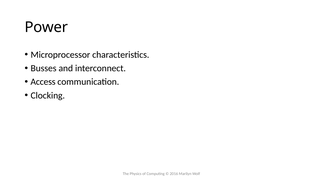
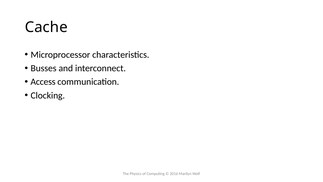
Power: Power -> Cache (46, 27)
